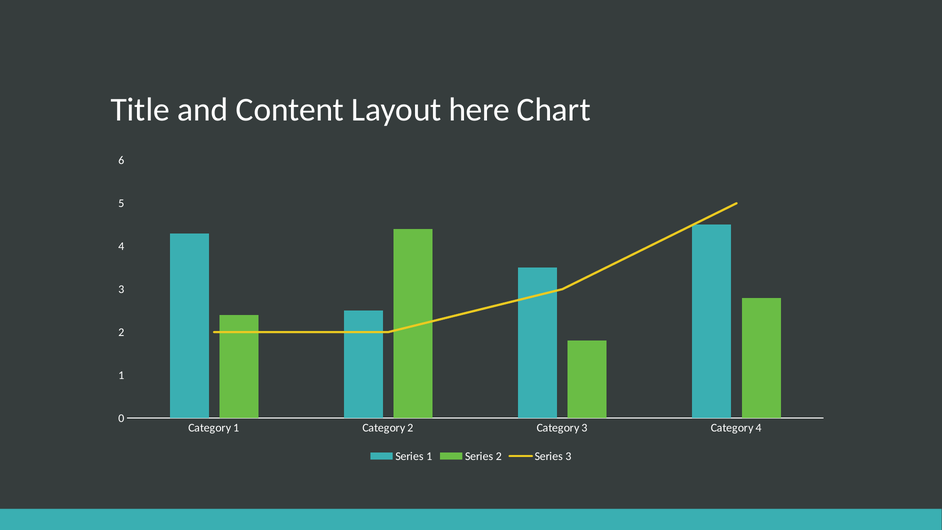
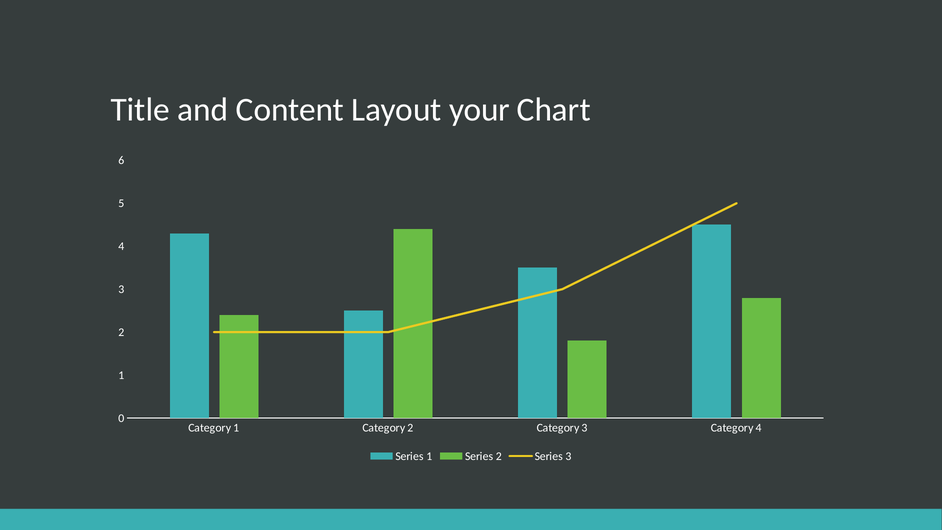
here: here -> your (479, 110)
